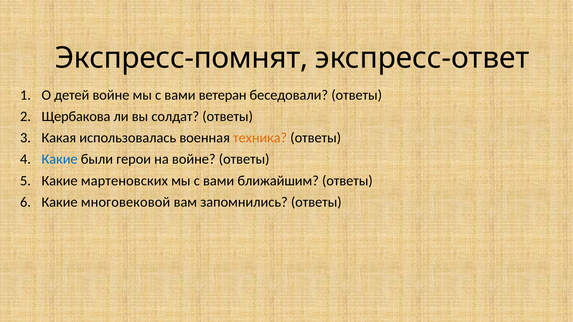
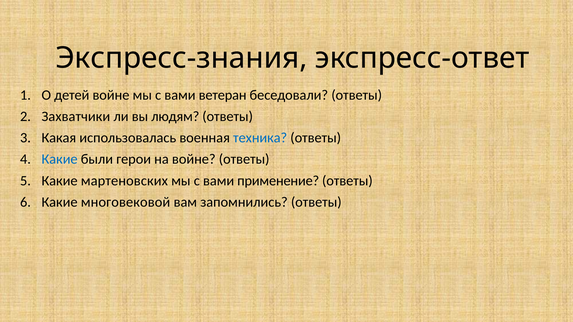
Экспресс-помнят: Экспресс-помнят -> Экспресс-знания (181, 58)
Щербакова: Щербакова -> Захватчики (76, 116)
солдат: солдат -> людям (175, 116)
техника colour: orange -> blue (260, 138)
ближайшим: ближайшим -> применение (278, 181)
